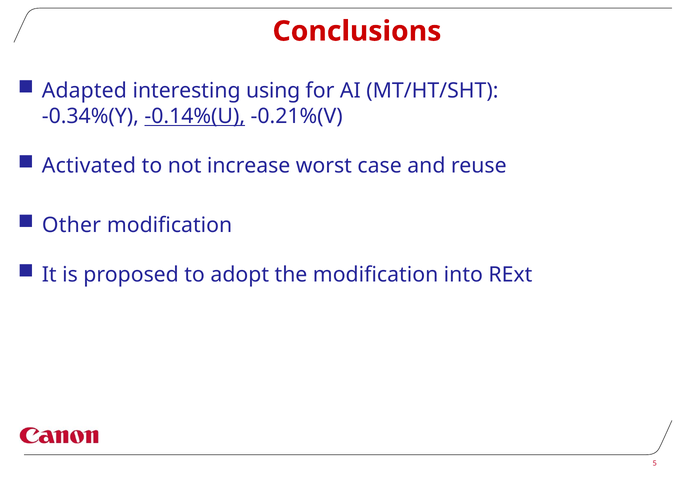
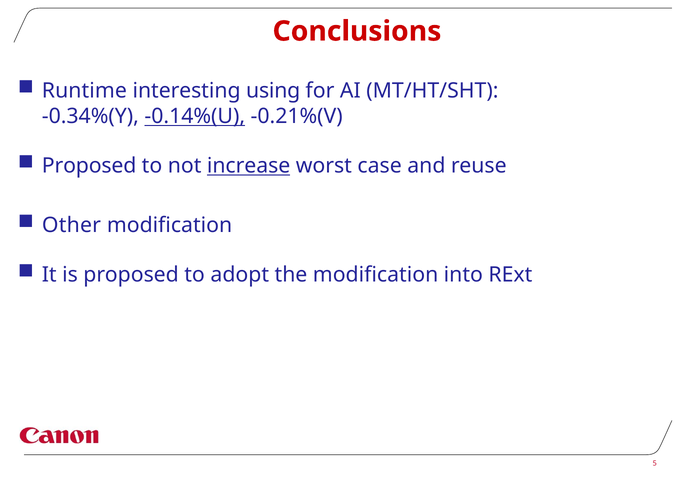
Adapted: Adapted -> Runtime (84, 91)
Activated: Activated -> Proposed (89, 166)
increase underline: none -> present (249, 166)
